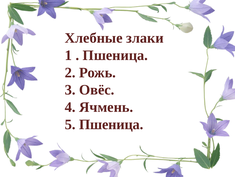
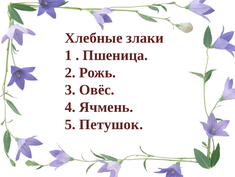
5 Пшеница: Пшеница -> Петушок (111, 124)
